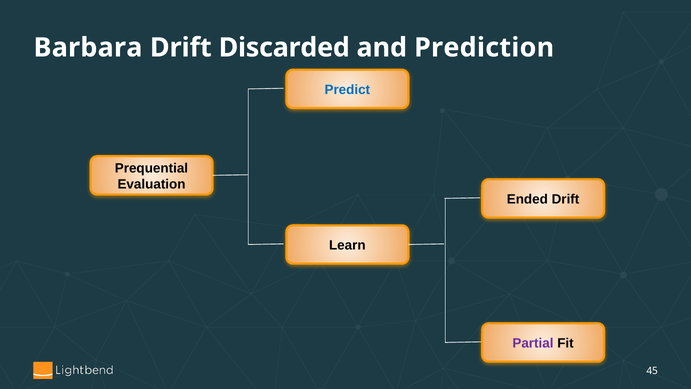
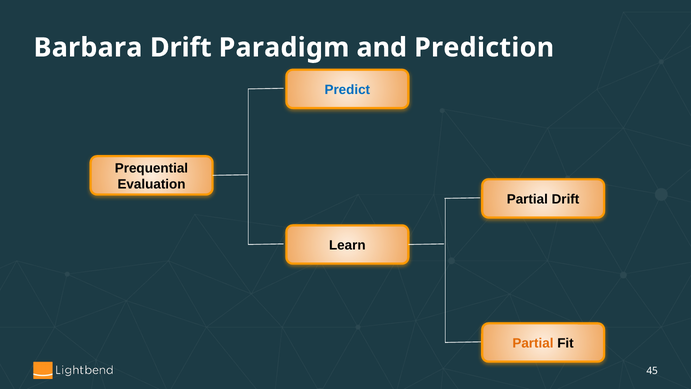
Discarded: Discarded -> Paradigm (284, 48)
Ended: Ended -> Partial (527, 199)
Partial colour: purple -> orange (533, 343)
